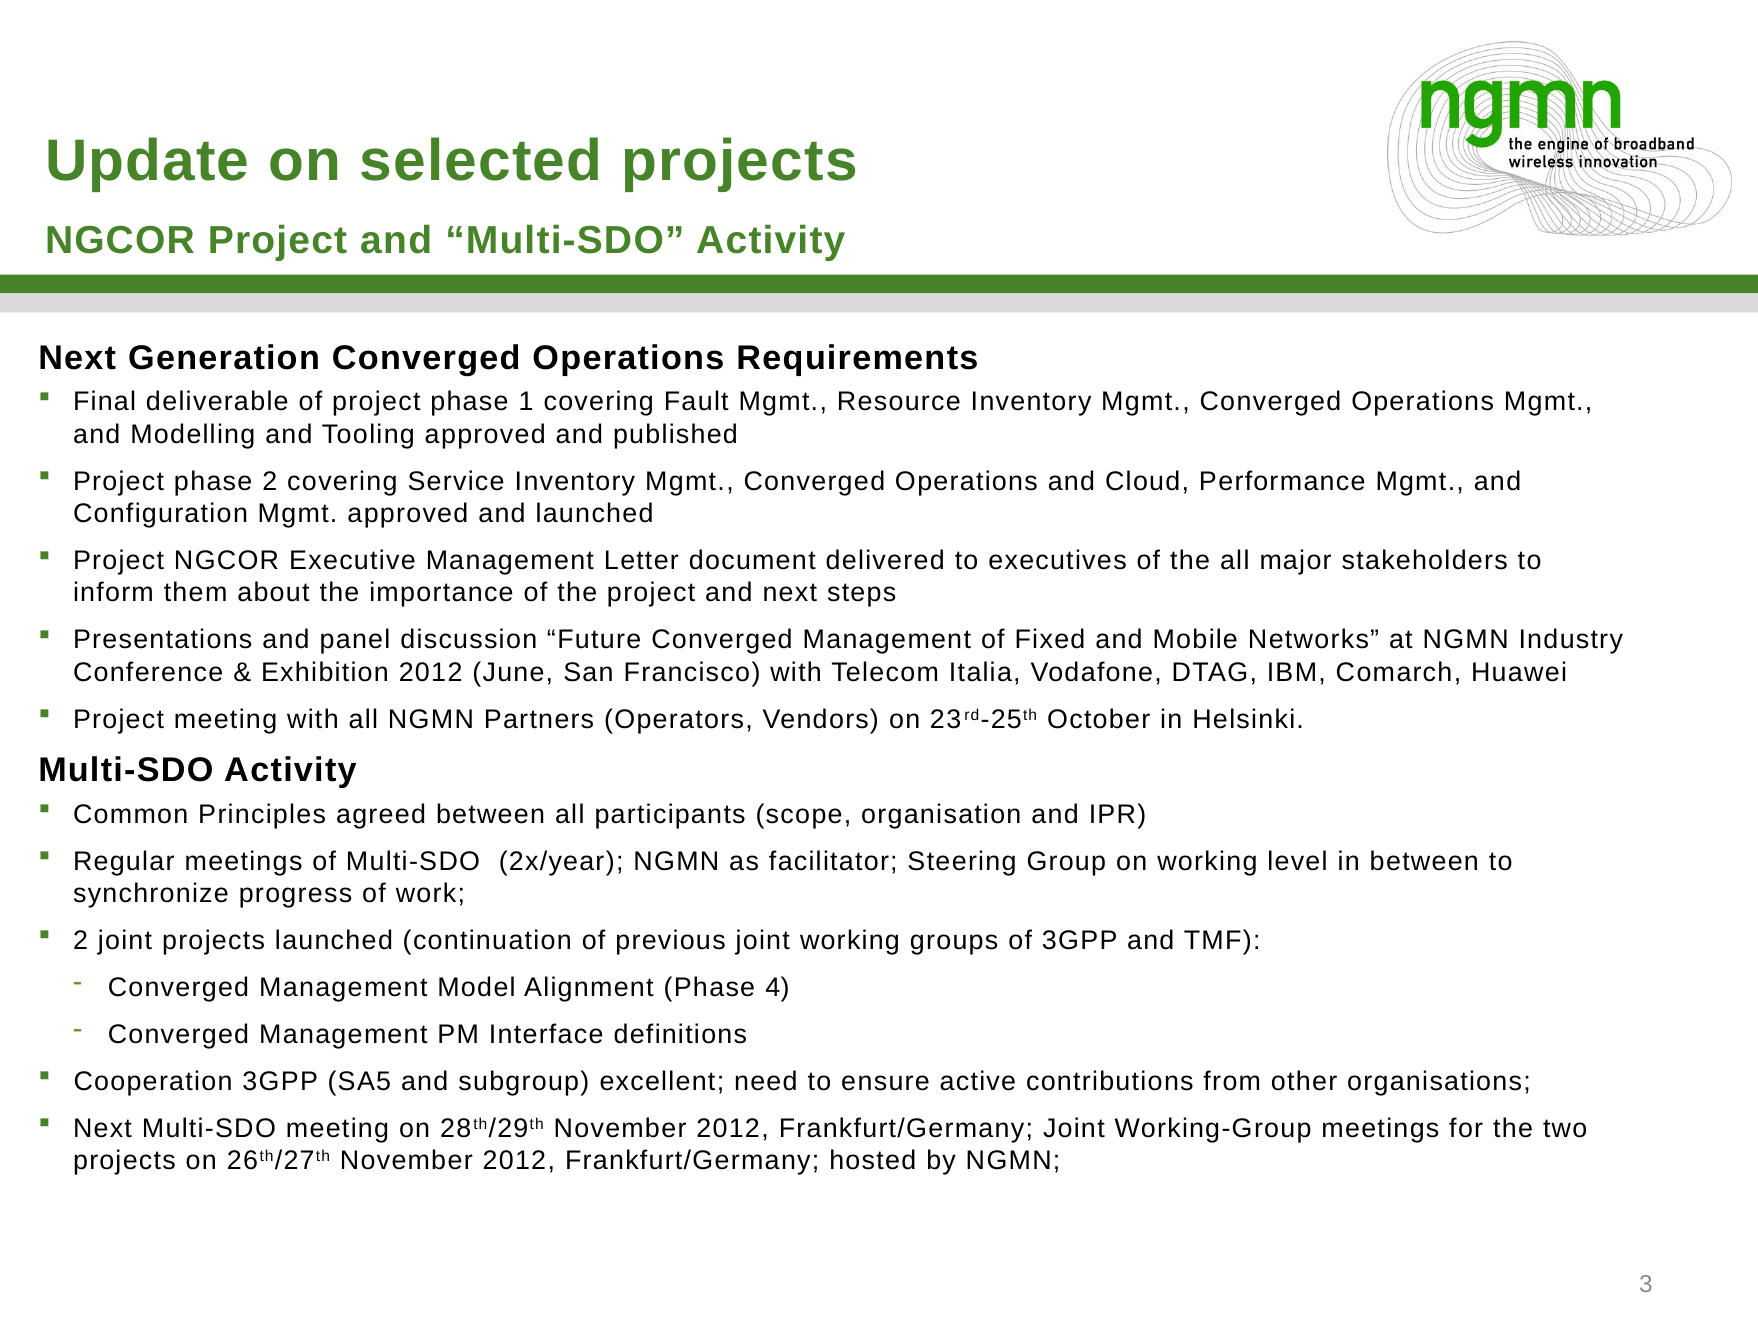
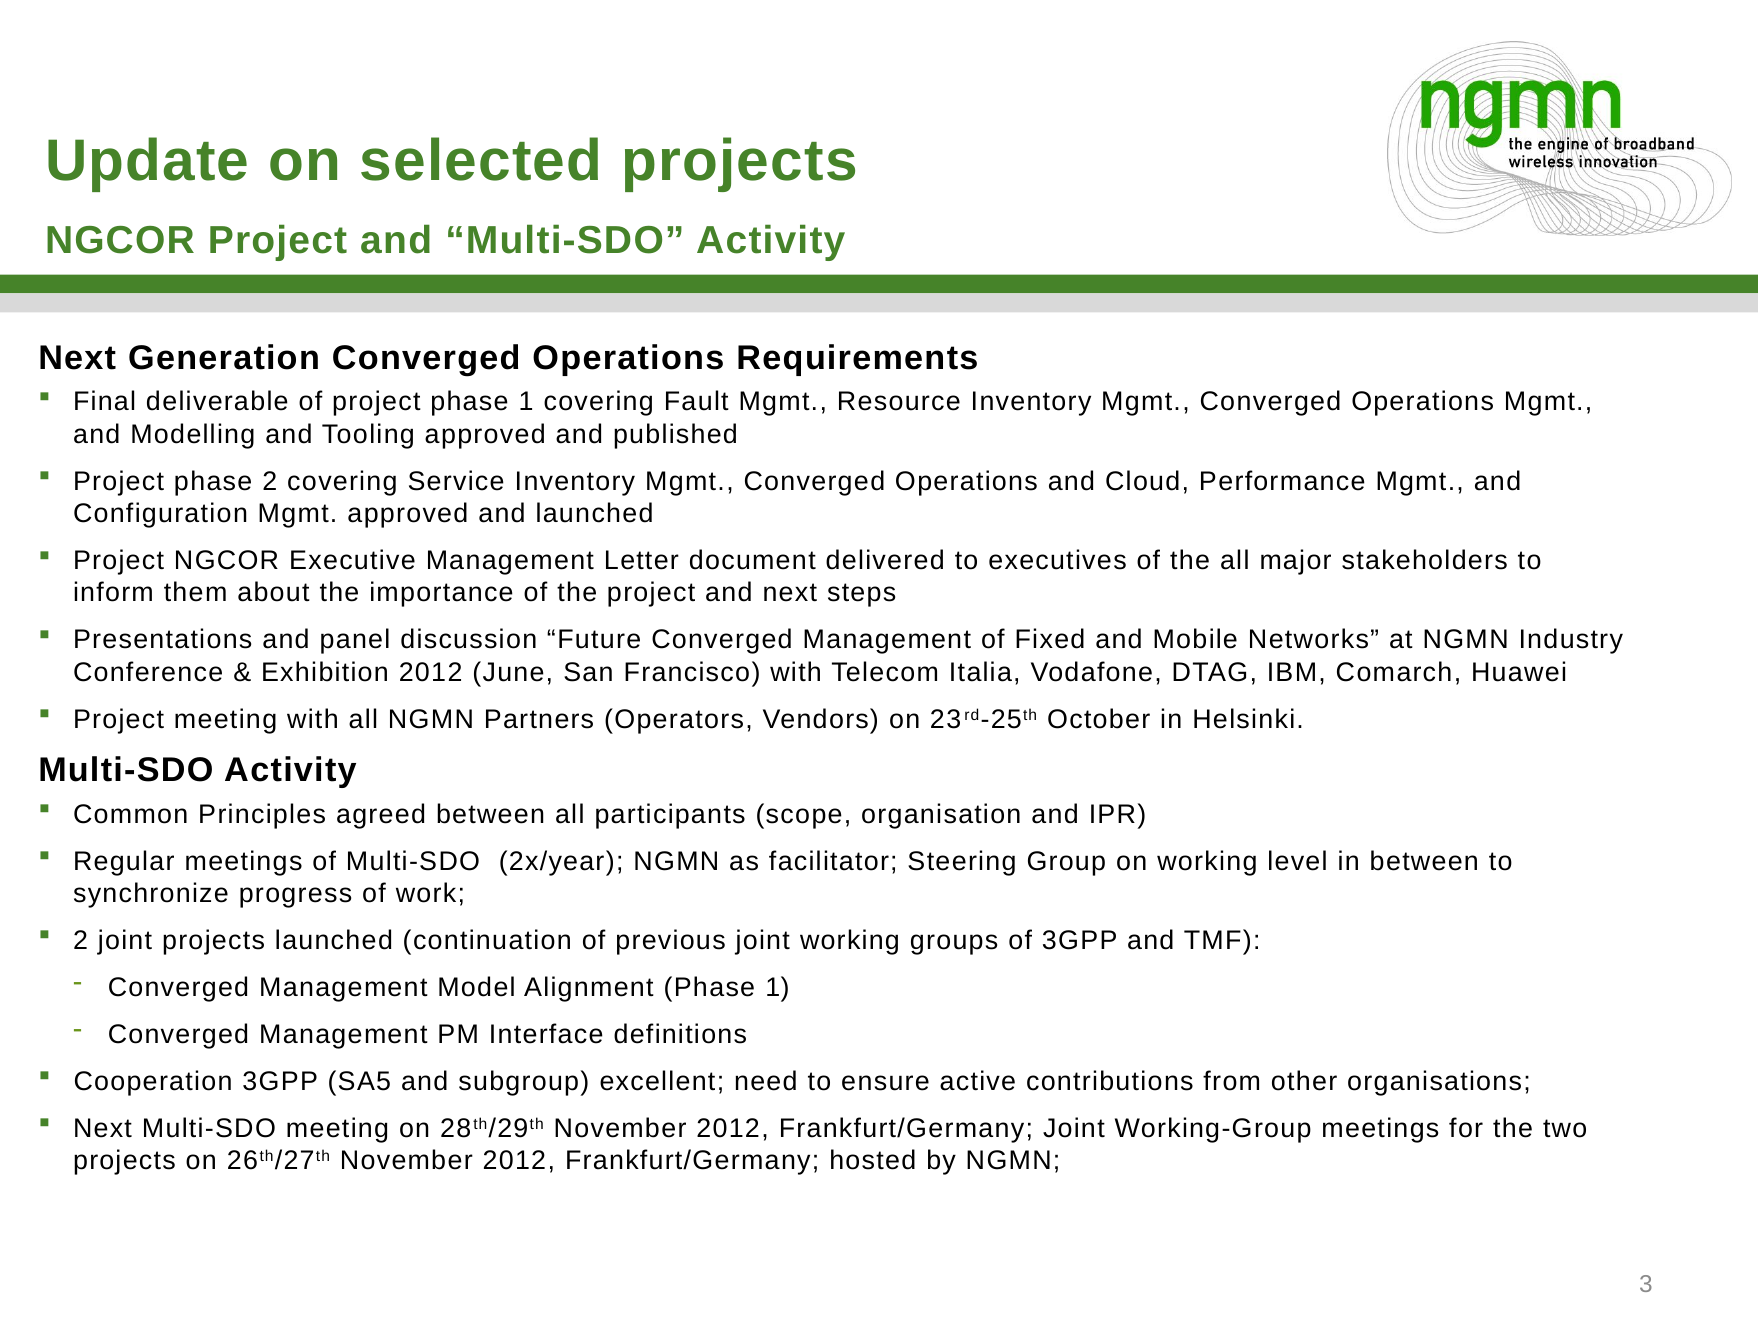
Alignment Phase 4: 4 -> 1 (778, 988)
